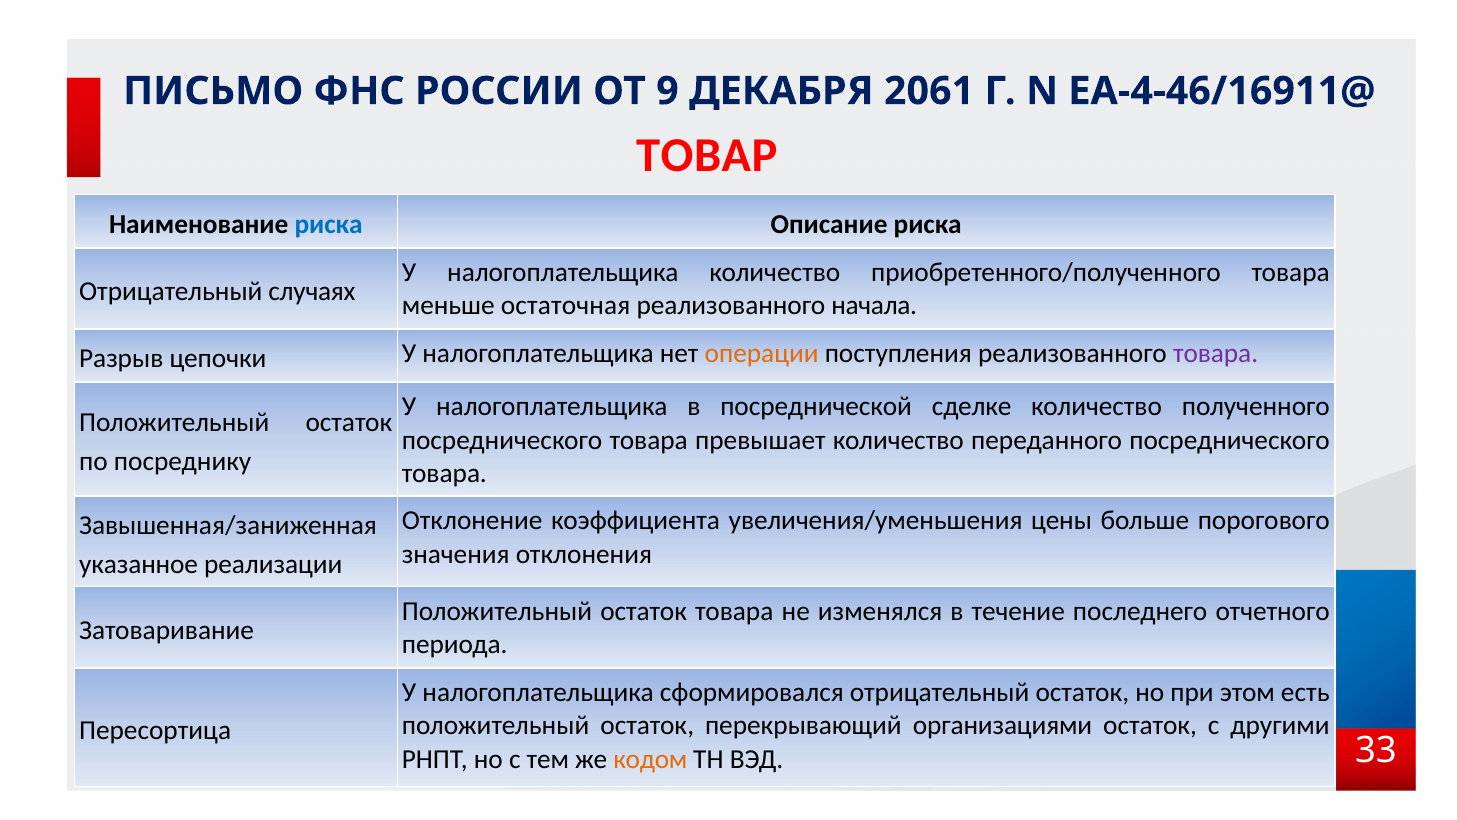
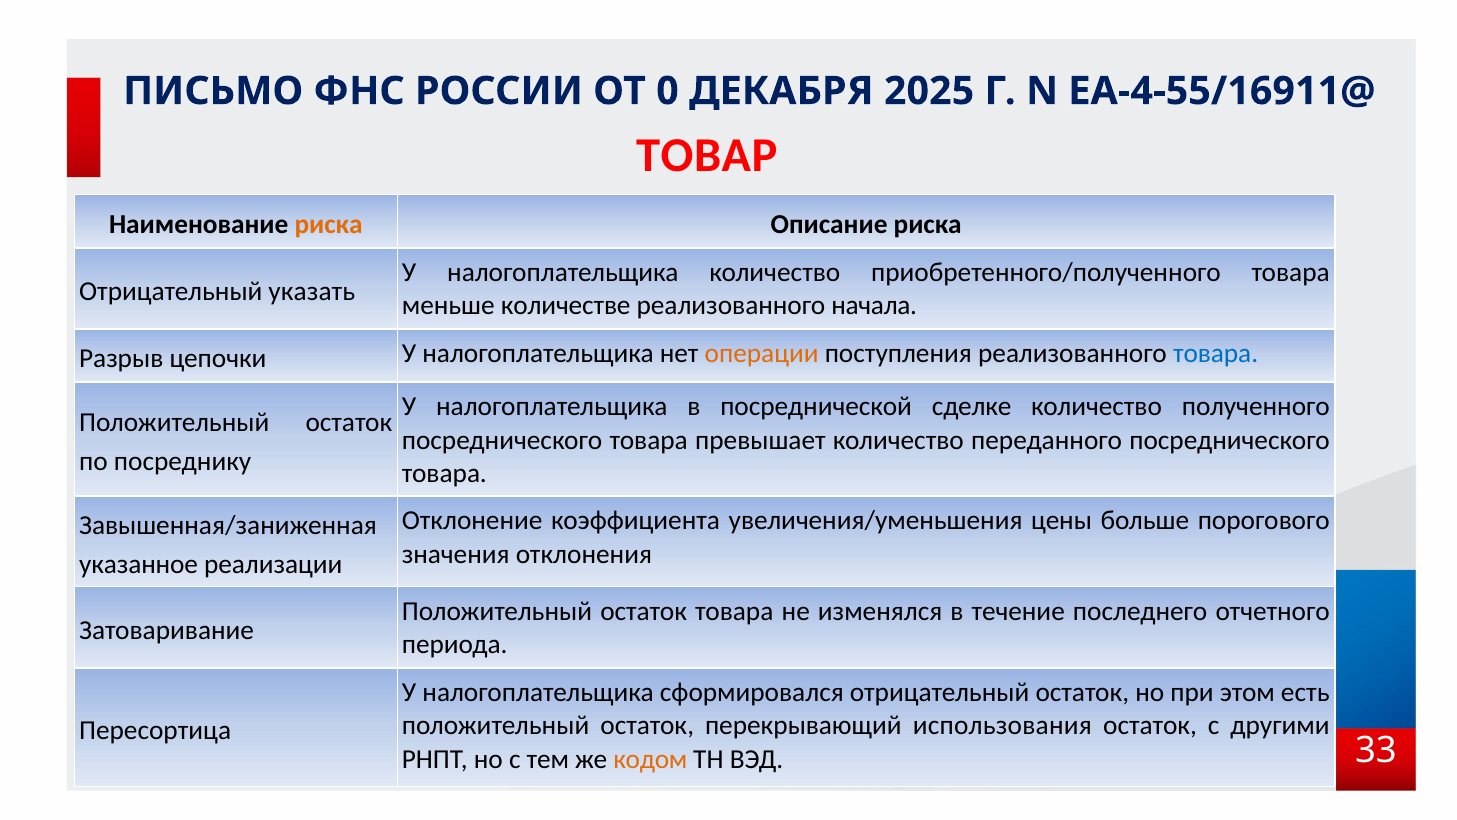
9: 9 -> 0 (667, 91)
2061: 2061 -> 2025 (929, 91)
ЕА-4-46/16911@: ЕА-4-46/16911@ -> ЕА-4-55/16911@ (1222, 91)
риска colour: blue -> orange (329, 224)
случаях: случаях -> указать (312, 291)
остаточная: остаточная -> количестве (566, 306)
товара colour: purple -> blue (1216, 353)
организациями: организациями -> использования (1002, 726)
